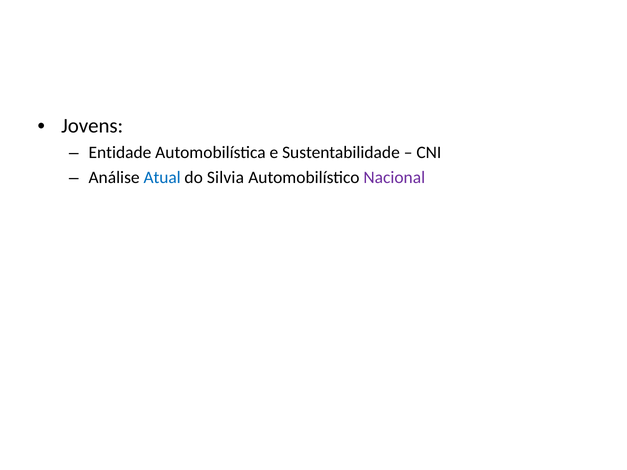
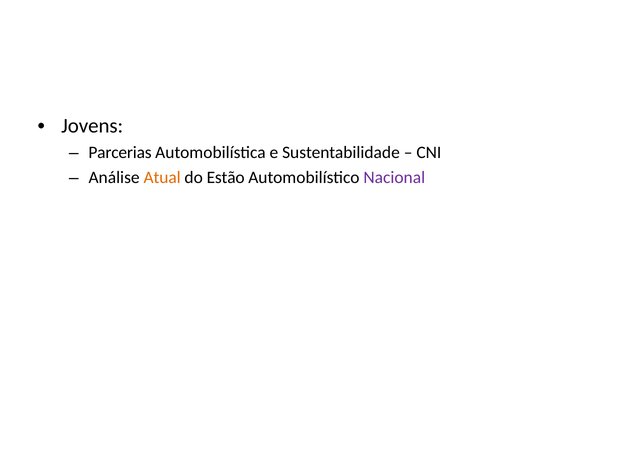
Entidade: Entidade -> Parcerias (120, 153)
Atual colour: blue -> orange (162, 178)
Silvia: Silvia -> Estão (226, 178)
